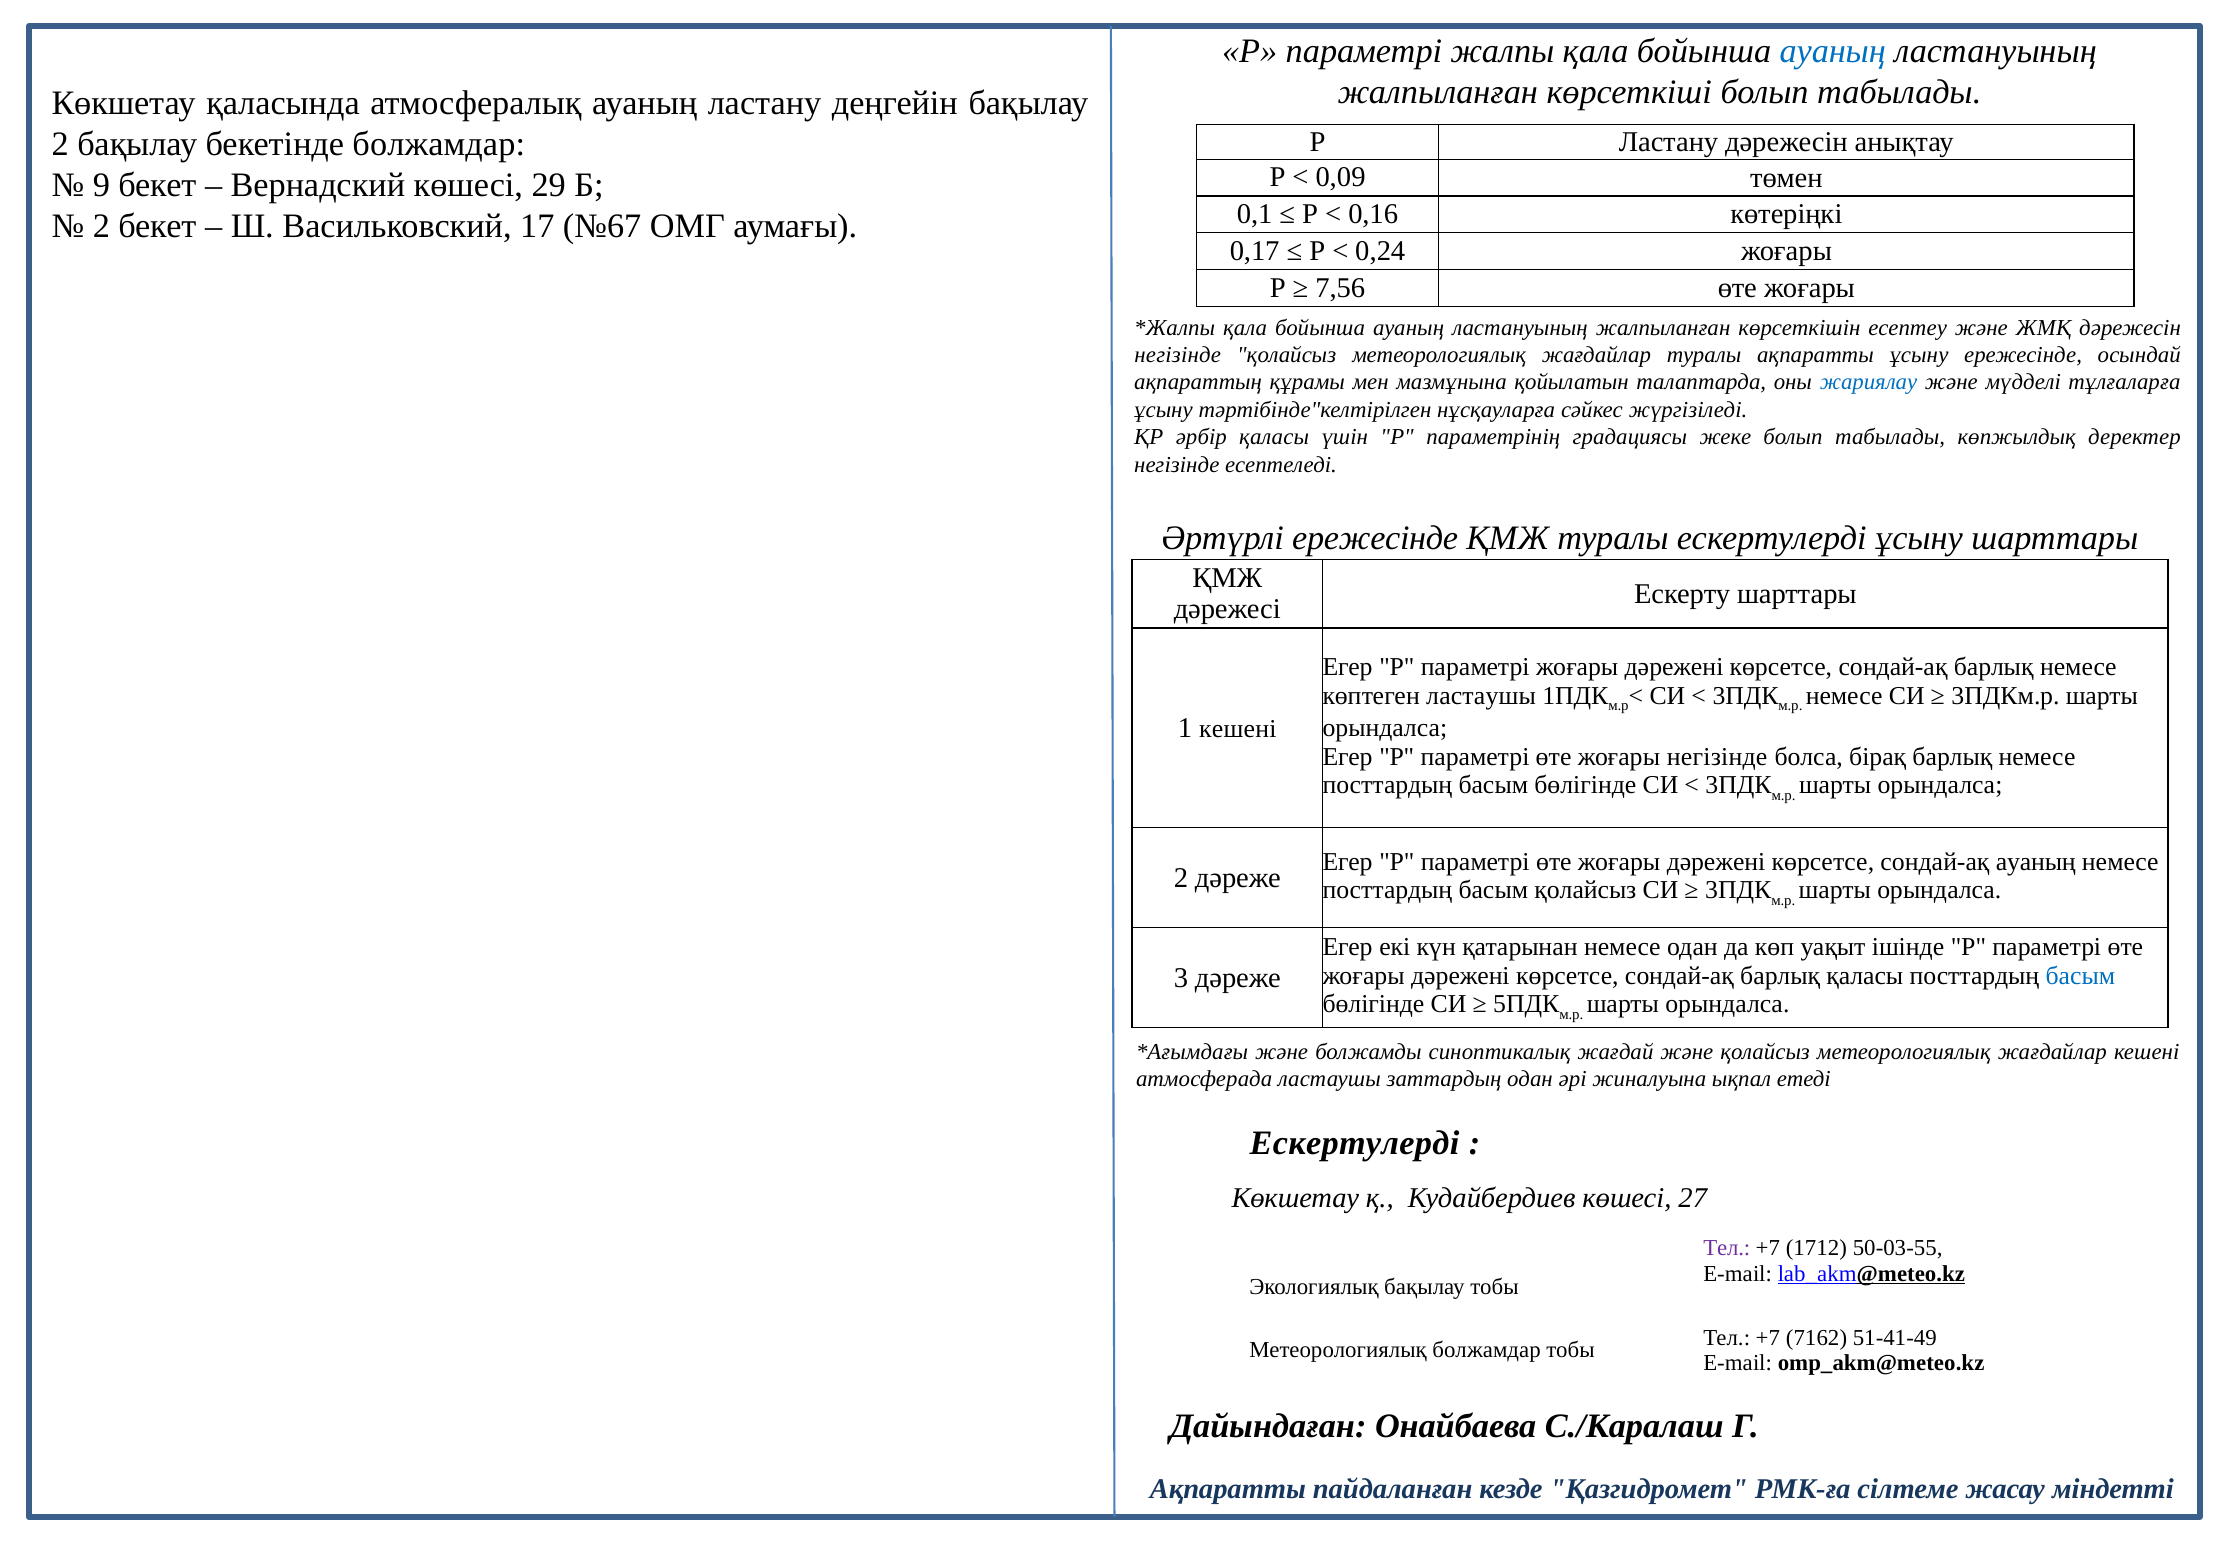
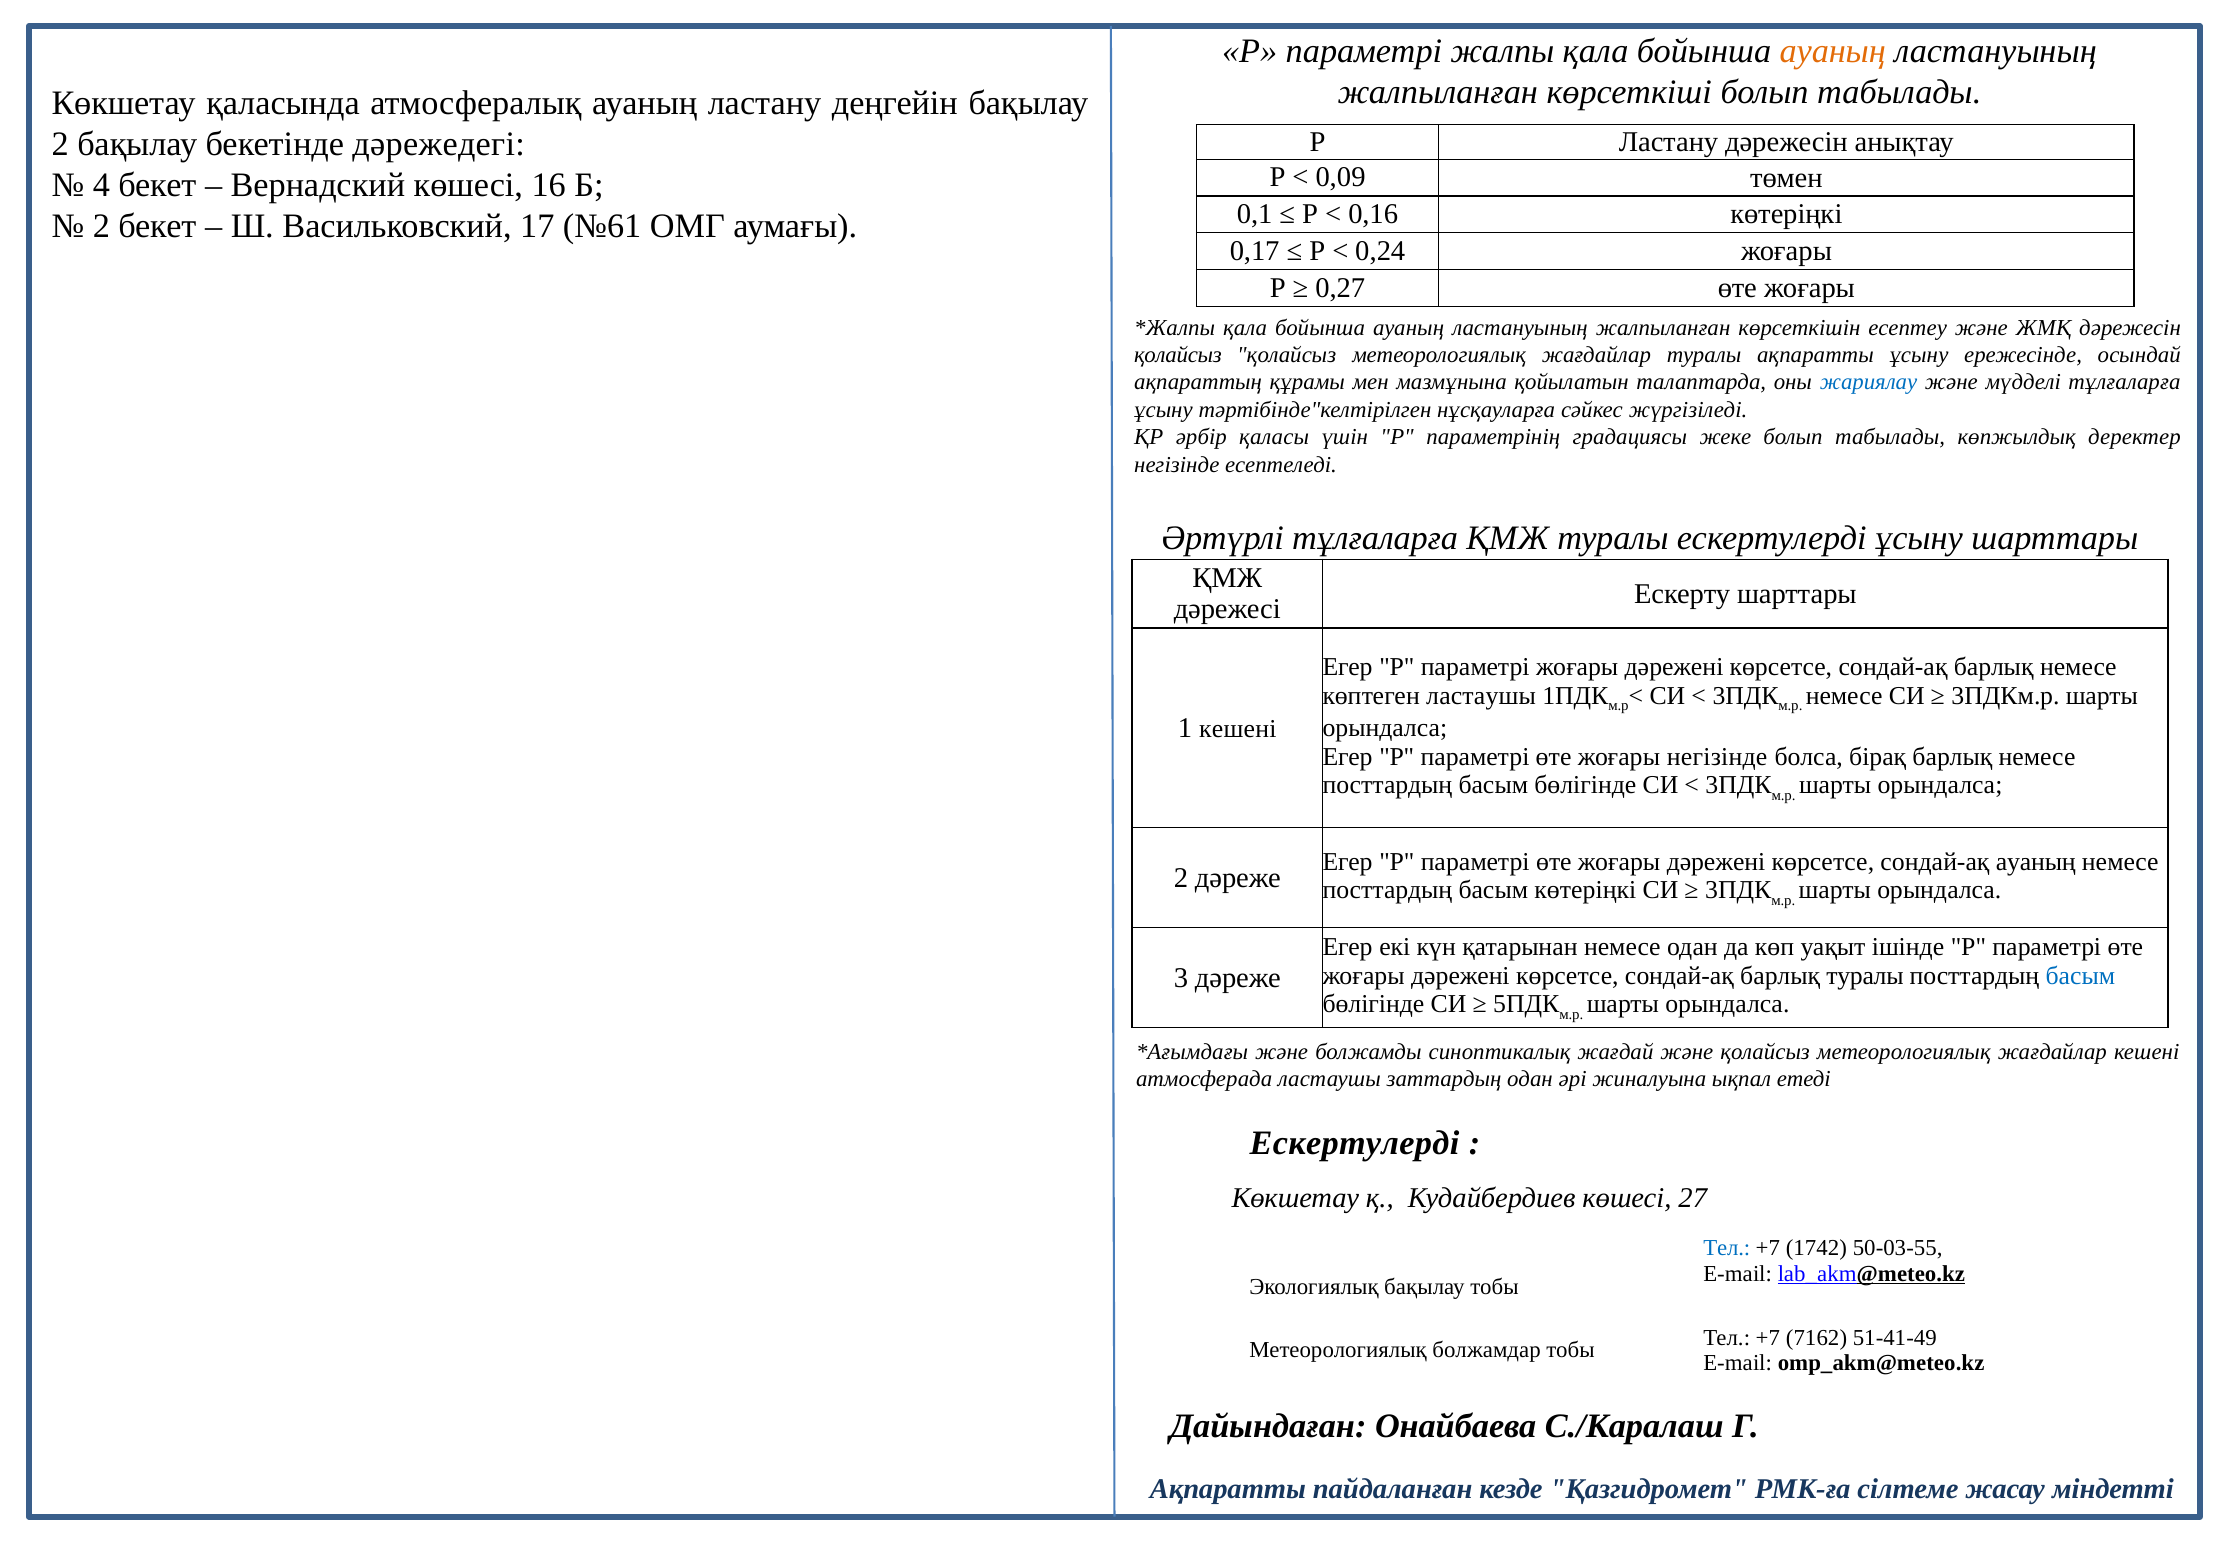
ауаның colour: blue -> orange (1833, 51)
бекетінде болжамдар: болжамдар -> дәрежедегі (439, 144)
9: 9 -> 4 (101, 185)
29: 29 -> 16 (549, 185)
№67: №67 -> №61 (602, 227)
7,56: 7,56 -> 0,27 (1340, 288)
негізінде: негізінде -> қолайсыз (1178, 355)
Әртүрлі ережесінде: ережесінде -> тұлғаларға (1375, 538)
басым қолайсыз: қолайсыз -> көтеріңкі (1585, 890)
барлық қаласы: қаласы -> туралы (1865, 976)
Тел colour: purple -> blue (1727, 1249)
1712: 1712 -> 1742 (1816, 1249)
